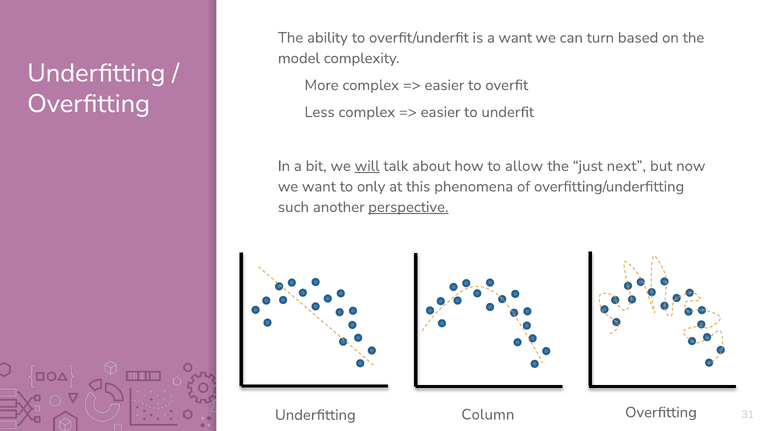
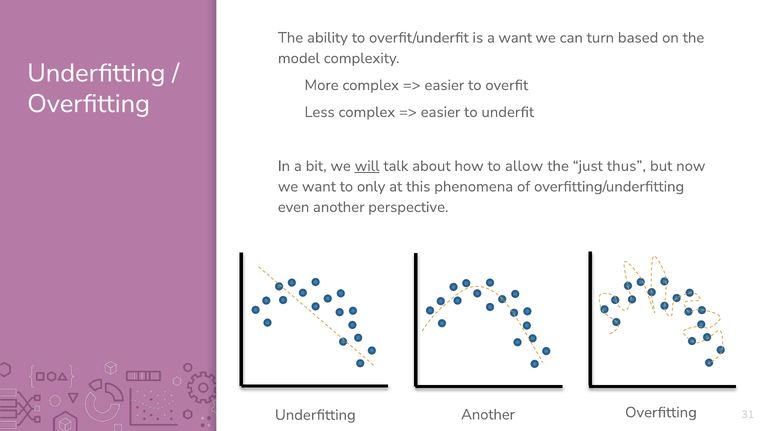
next: next -> thus (626, 166)
such: such -> even (294, 207)
perspective underline: present -> none (408, 207)
Underfitting Column: Column -> Another (488, 414)
